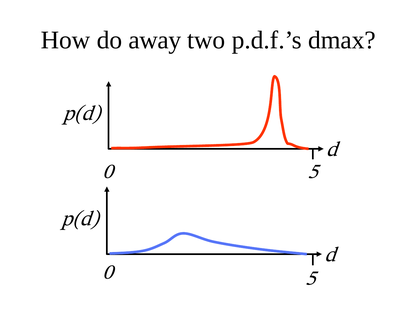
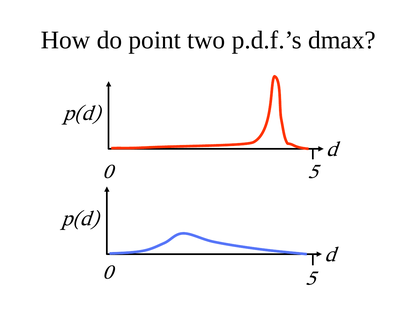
away: away -> point (155, 40)
